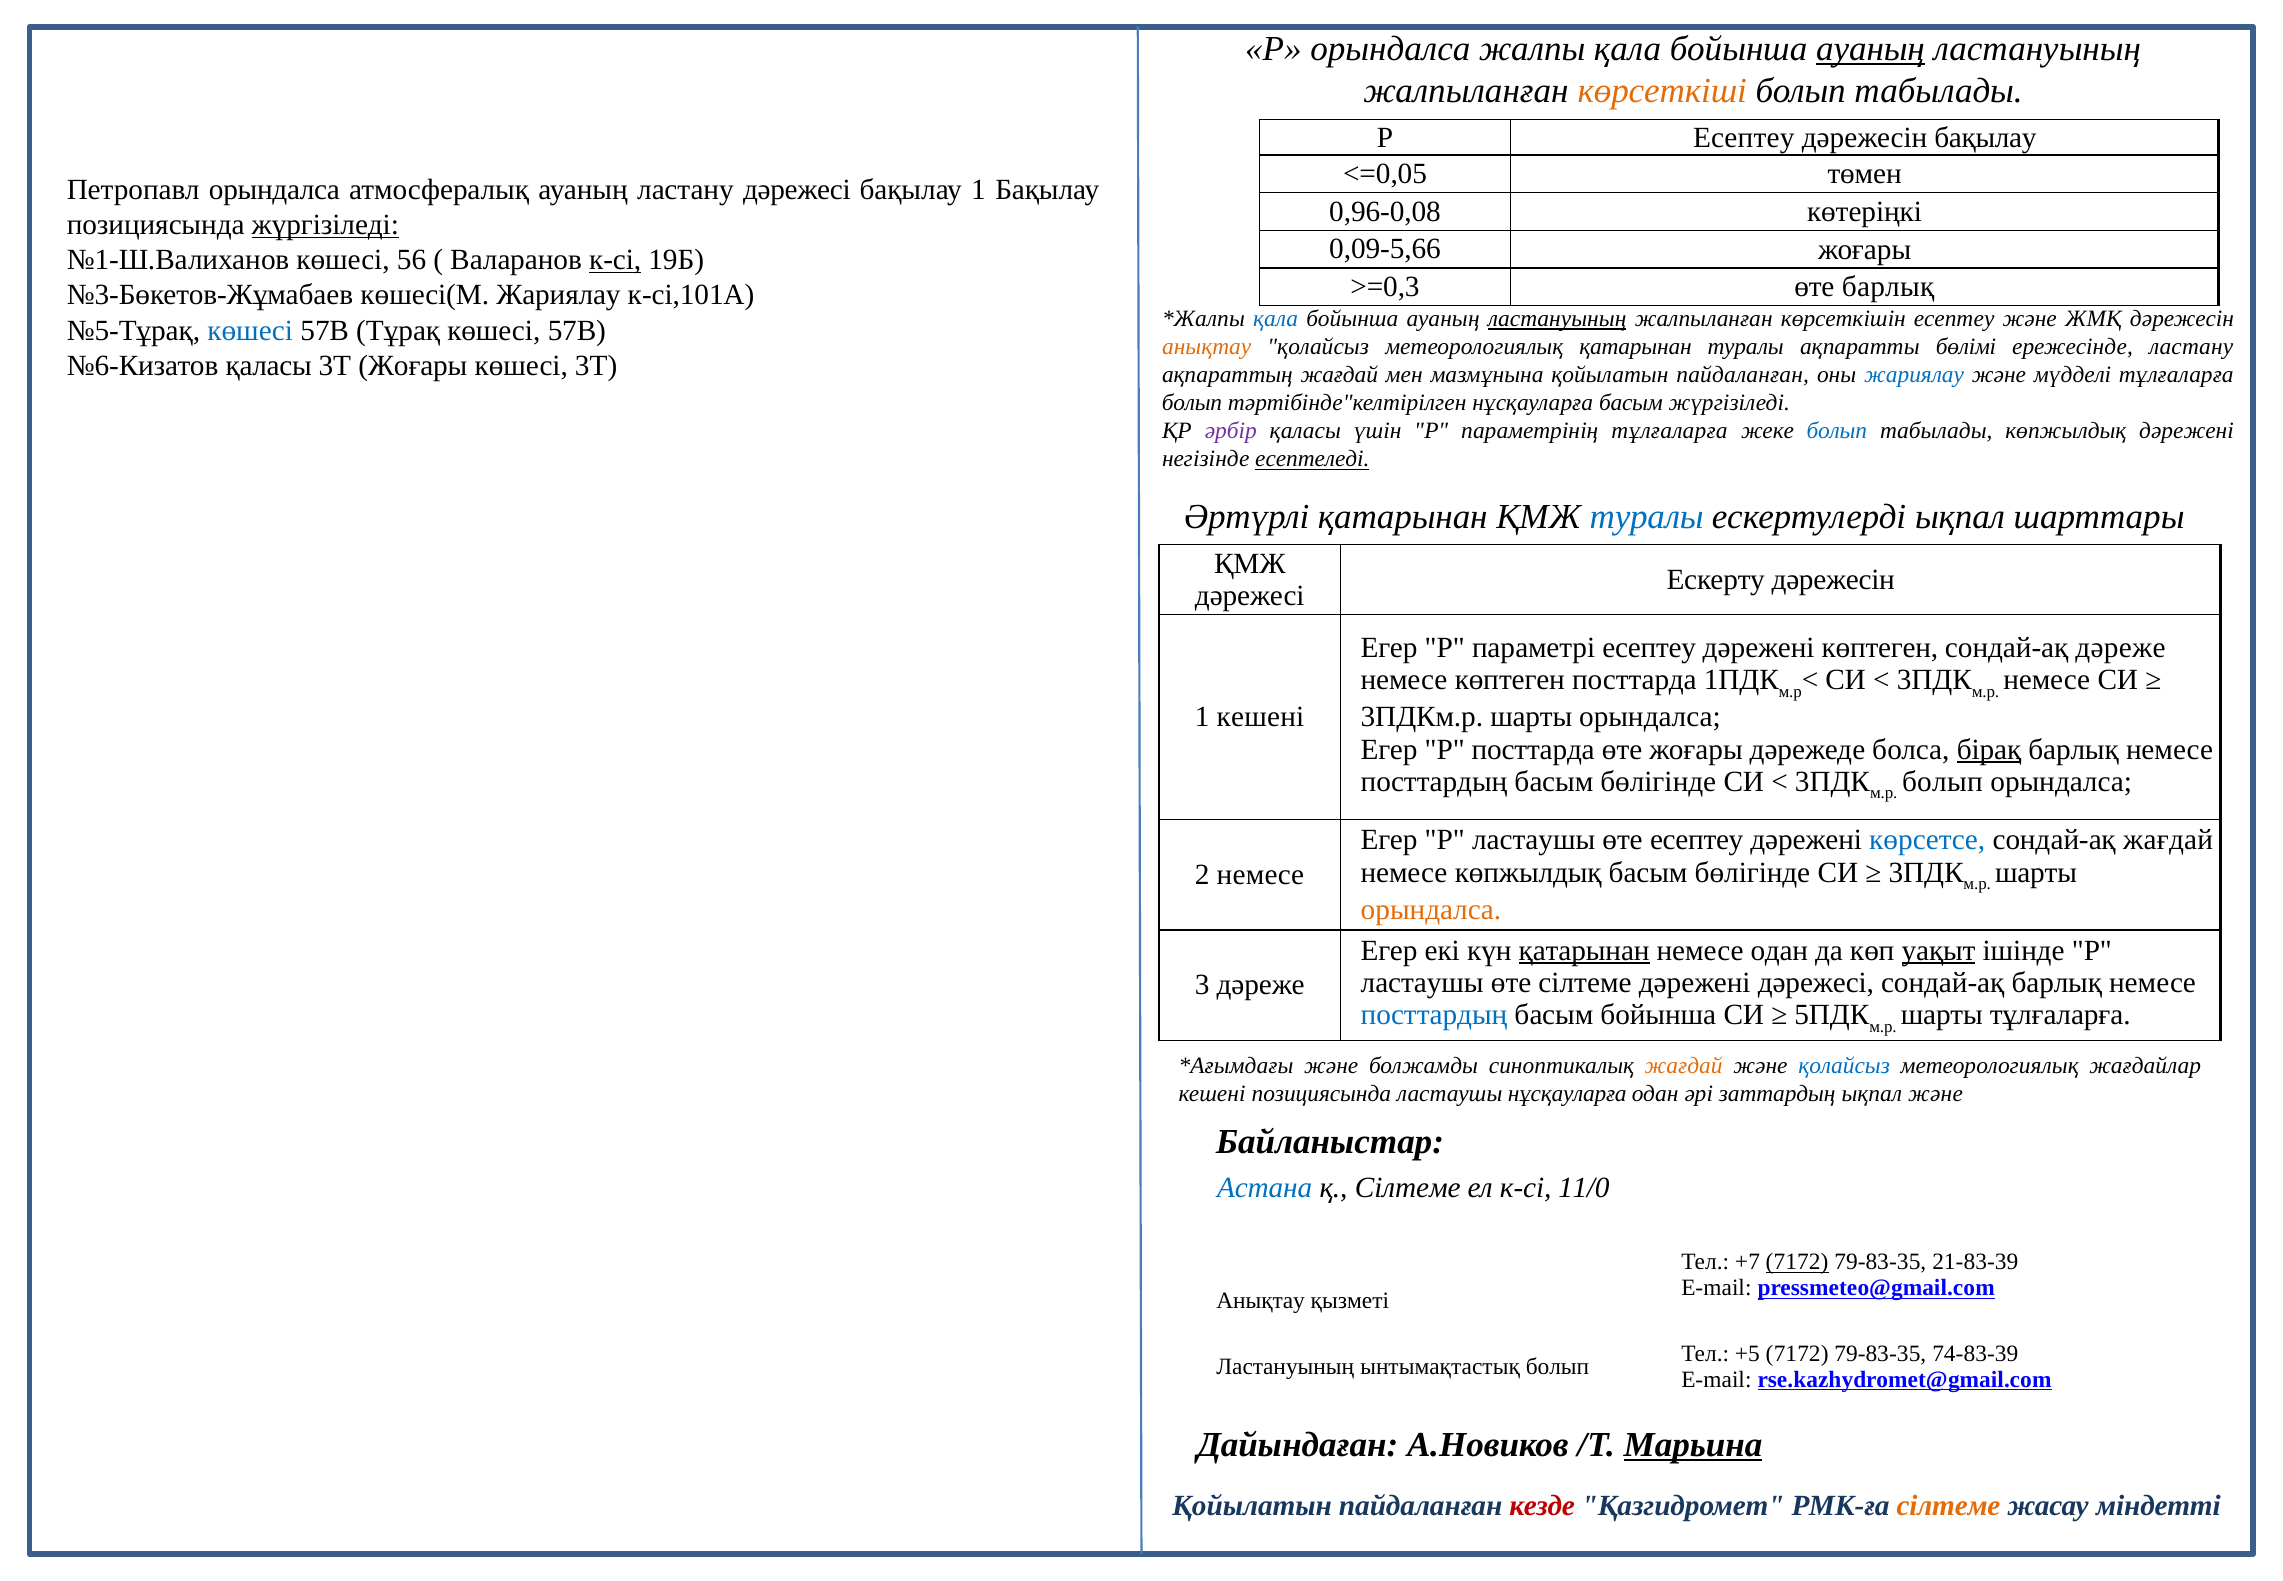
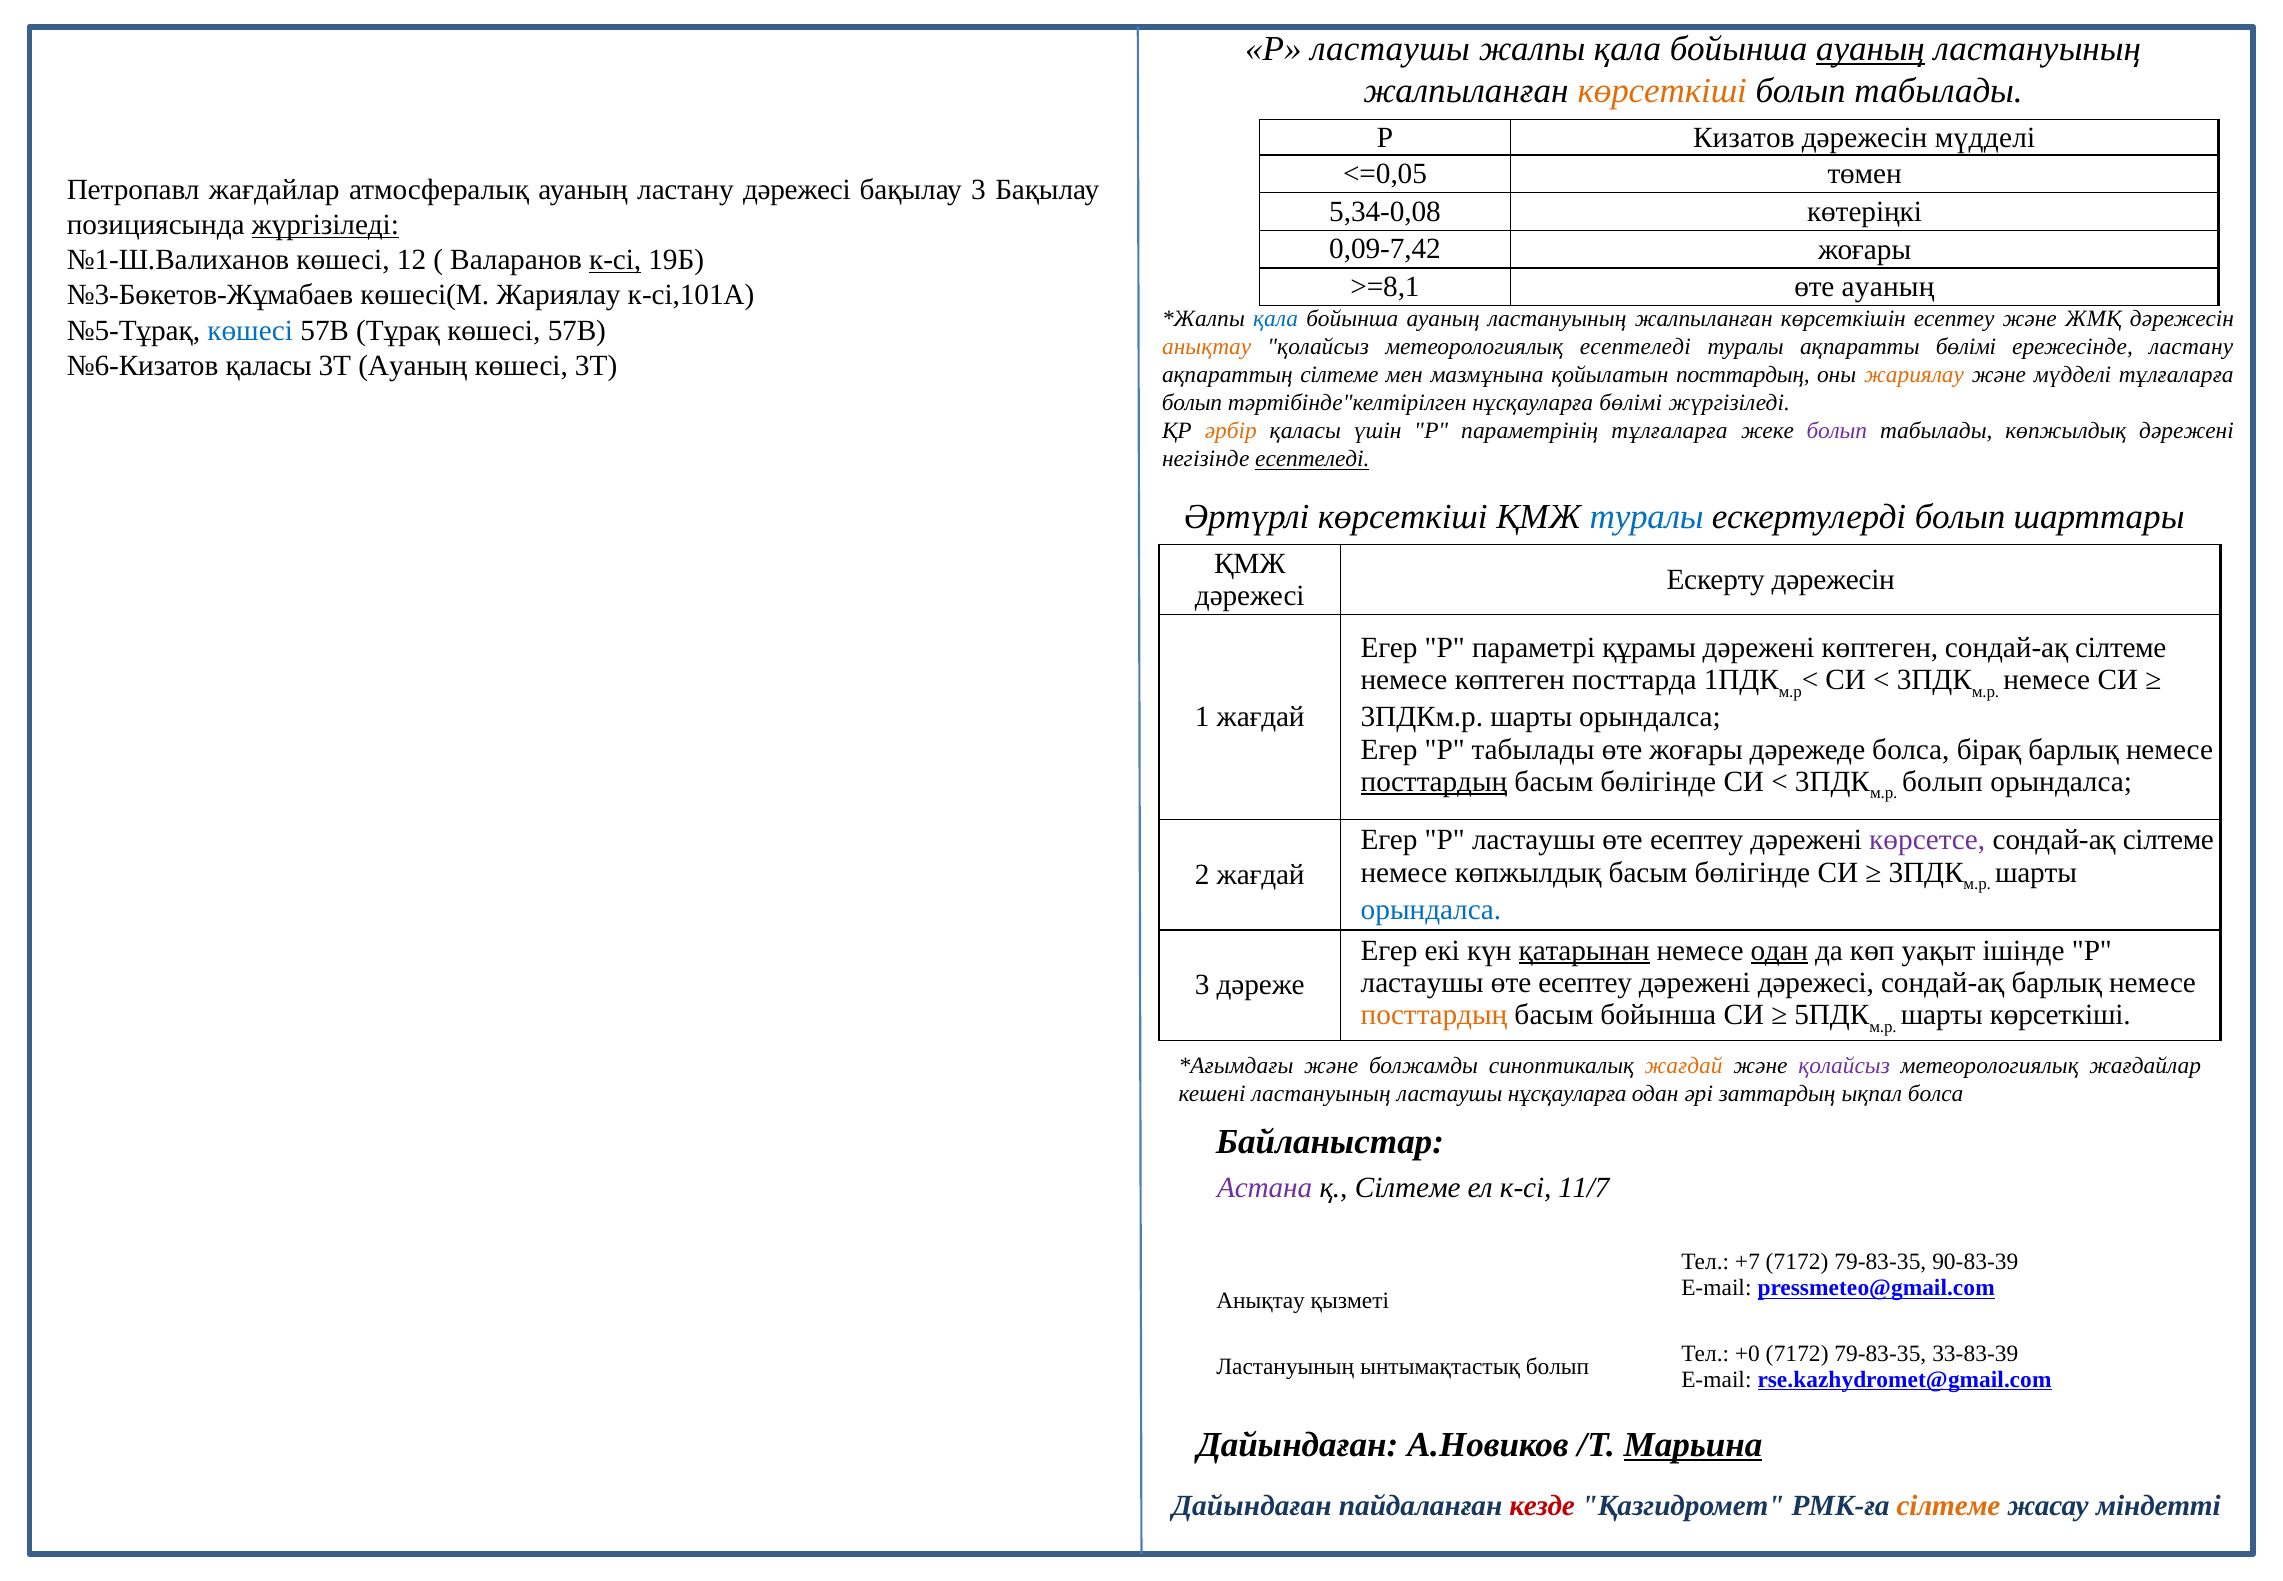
орындалса: орындалса -> ластаушы (1390, 49)
Р Есептеу: Есептеу -> Кизатов (1744, 138)
дәрежесін бақылау: бақылау -> мүдделі (1985, 138)
Петропавл орындалса: орындалса -> жағдайлар (274, 190)
бақылау 1: 1 -> 3 (978, 190)
0,96-0,08: 0,96-0,08 -> 5,34-0,08 (1385, 211)
0,09-5,66: 0,09-5,66 -> 0,09-7,42 (1385, 249)
56: 56 -> 12 (412, 260)
>=0,3: >=0,3 -> >=8,1 (1385, 287)
өте барлық: барлық -> ауаның (1888, 287)
ластануының underline: present -> none (1557, 319)
метеорологиялық қатарынан: қатарынан -> есептеледі (1635, 347)
3Т Жоғары: Жоғары -> Ауаның (413, 365)
ақпараттың жағдай: жағдай -> сілтеме (1339, 375)
мазмұнына қойылатын пайдаланған: пайдаланған -> посттардың (1743, 375)
жариялау colour: blue -> orange (1914, 375)
нұсқауларға басым: басым -> бөлімі (1631, 403)
әрбір colour: purple -> orange (1231, 431)
болып colour: blue -> purple (1837, 431)
Әртүрлі қатарынан: қатарынан -> көрсеткіші (1403, 517)
ескертулерді ықпал: ықпал -> болып (1960, 517)
параметрі есептеу: есептеу -> құрамы (1649, 648)
дәреже: дәреже -> сілтеме (2121, 648)
1 кешені: кешені -> жағдай (1261, 717)
P посттарда: посттарда -> табылады (1533, 749)
бірақ underline: present -> none (1989, 749)
посттардың underline: none -> present (1434, 782)
көрсетсе colour: blue -> purple (1927, 840)
жағдай: жағдай -> сілтеме (2168, 840)
2 немесе: немесе -> жағдай (1261, 875)
орындалса colour: orange -> blue (1431, 909)
одан underline: none -> present (1779, 950)
уақыт underline: present -> none (1939, 950)
сілтеме: сілтеме -> есептеу (1585, 983)
посттардың colour: blue -> orange (1434, 1015)
шарты тұлғаларға: тұлғаларға -> көрсеткіші (2060, 1015)
қолайсыз colour: blue -> purple (1844, 1065)
кешені позициясында: позициясында -> ластануының (1321, 1093)
ықпал және: және -> болса (1936, 1093)
Астана colour: blue -> purple (1265, 1188)
11/0: 11/0 -> 11/7 (1584, 1188)
7172 underline: present -> none (1797, 1262)
21-83-39: 21-83-39 -> 90-83-39 (1975, 1262)
+5: +5 -> +0 (1747, 1353)
74-83-39: 74-83-39 -> 33-83-39 (1975, 1353)
Қойылатын: Қойылатын -> Дайындаған (1252, 1505)
